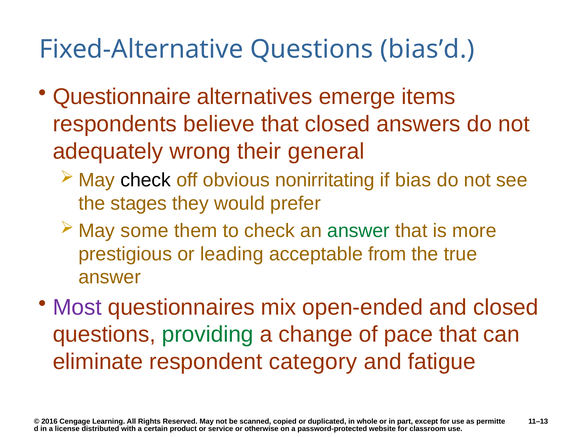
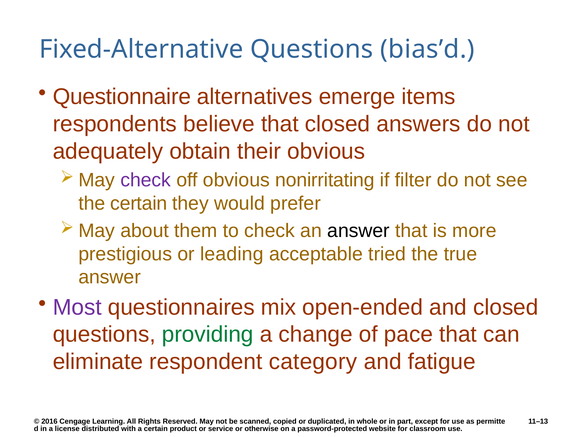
wrong: wrong -> obtain (200, 151)
their general: general -> obvious (326, 151)
check colour: black -> purple (146, 180)
bias: bias -> filter (413, 180)
the stages: stages -> certain (139, 203)
some: some -> about (145, 230)
answer colour: green -> black (359, 230)
from: from -> tried (387, 254)
